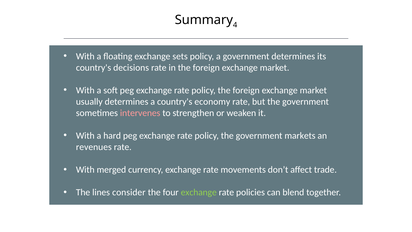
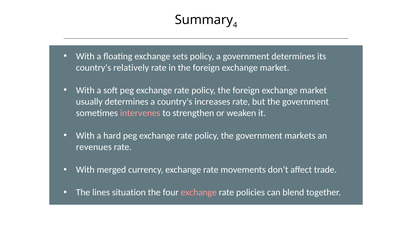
decisions: decisions -> relatively (131, 68)
economy: economy -> increases (212, 102)
consider: consider -> situation (129, 192)
exchange colour: light green -> pink (199, 192)
